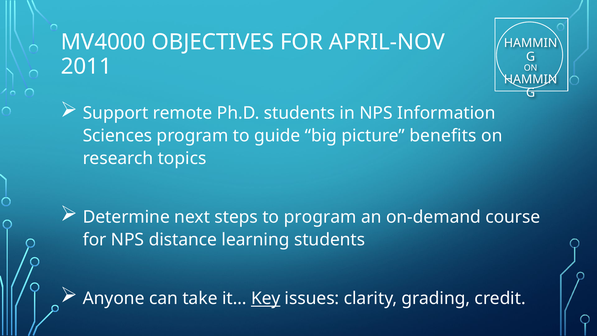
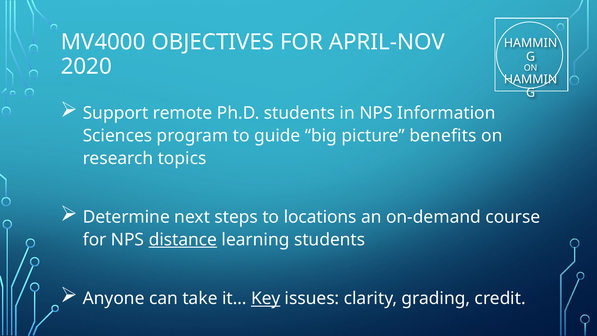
2011: 2011 -> 2020 (86, 66)
to program: program -> locations (320, 217)
distance underline: none -> present (183, 240)
